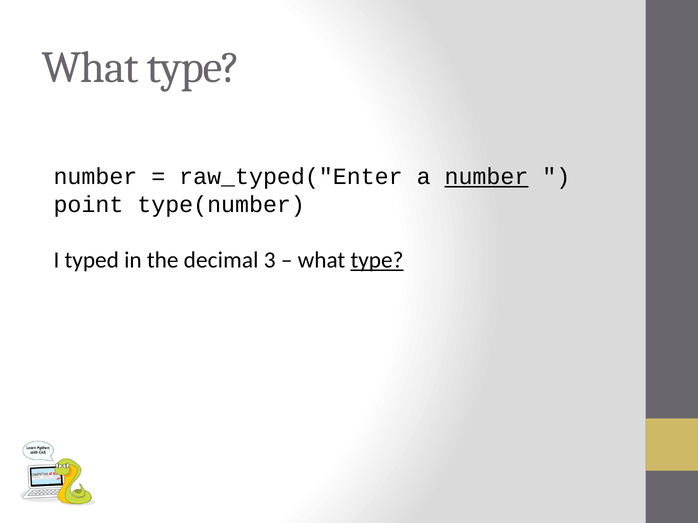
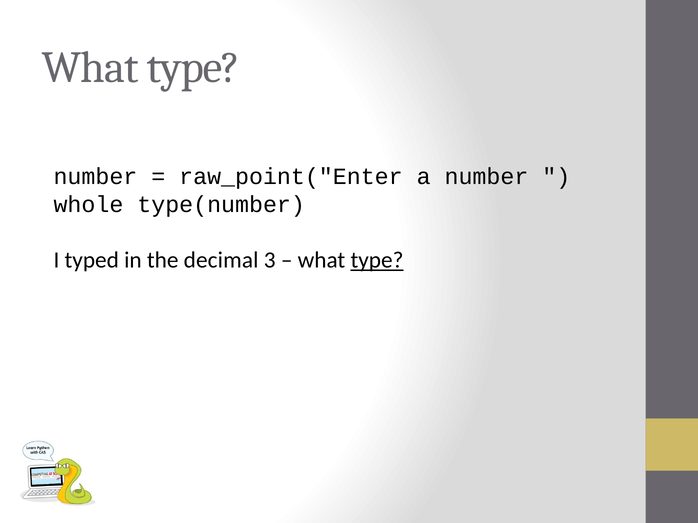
raw_typed("Enter: raw_typed("Enter -> raw_point("Enter (291, 177)
number underline: present -> none (486, 177)
point: point -> whole (88, 205)
